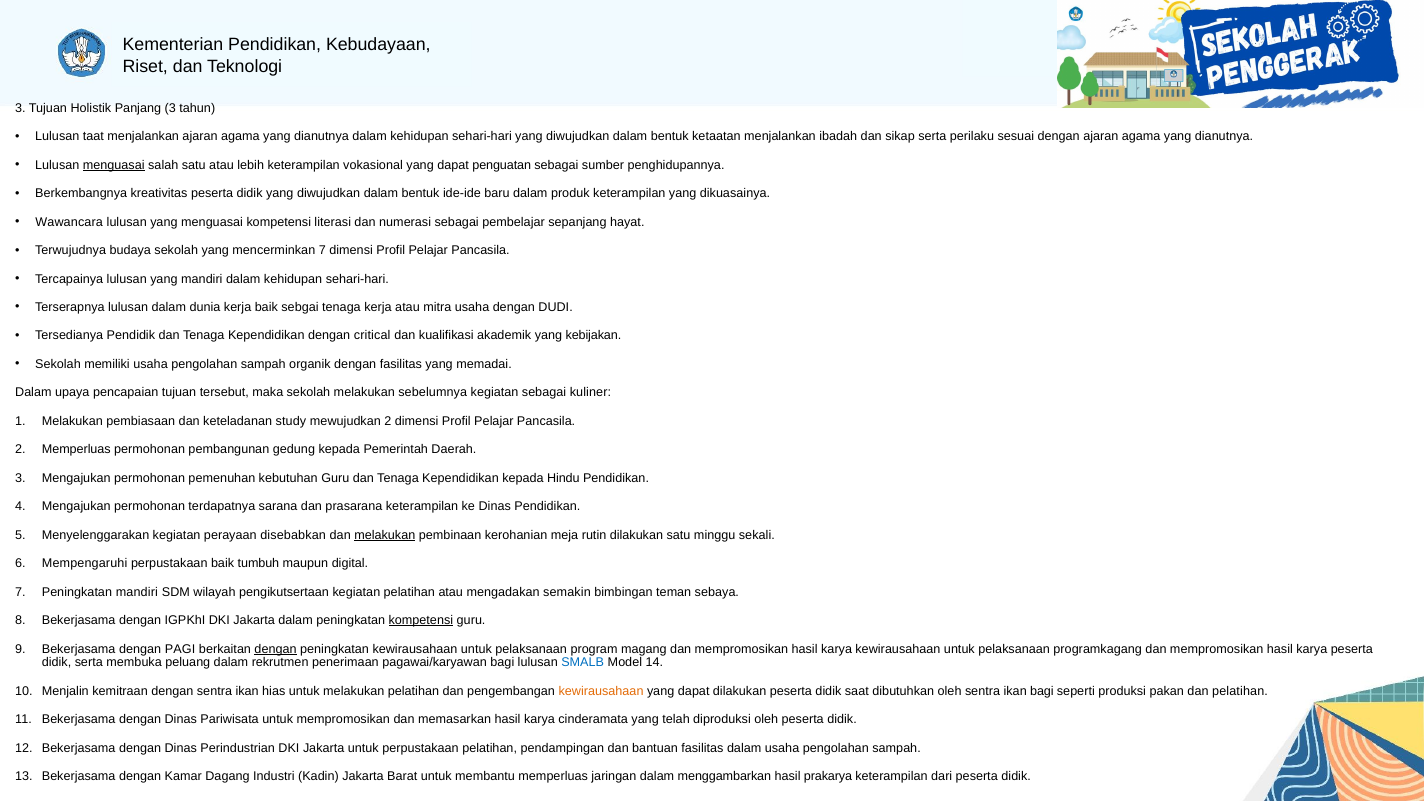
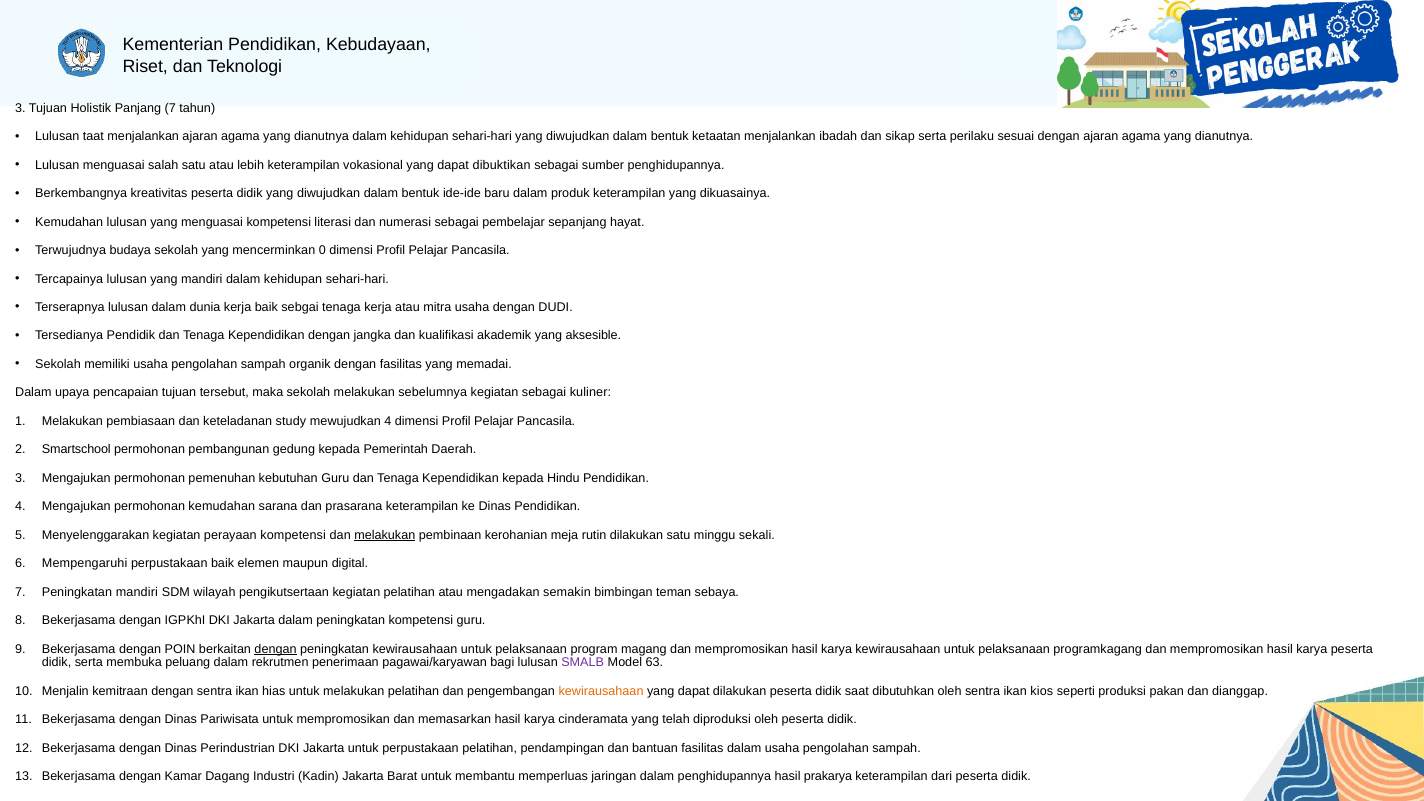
Panjang 3: 3 -> 7 (170, 108)
menguasai underline: present -> none (114, 165)
penguatan: penguatan -> dibuktikan (502, 165)
Wawancara: Wawancara -> Kemudahan (69, 222)
mencerminkan 7: 7 -> 0 (322, 250)
critical: critical -> jangka (372, 336)
kebijakan: kebijakan -> aksesible (593, 336)
mewujudkan 2: 2 -> 4 (388, 421)
Memperluas: Memperluas -> Smartschool (76, 450)
permohonan terdapatnya: terdapatnya -> kemudahan (222, 507)
perayaan disebabkan: disebabkan -> kompetensi (293, 535)
tumbuh: tumbuh -> elemen (258, 564)
kompetensi underline: present -> none (421, 620)
PAGI: PAGI -> POIN (180, 649)
SMALB colour: blue -> purple (583, 663)
14: 14 -> 63 (654, 663)
ikan bagi: bagi -> kios (1042, 691)
dan pelatihan: pelatihan -> dianggap (1240, 691)
dalam menggambarkan: menggambarkan -> penghidupannya (724, 776)
